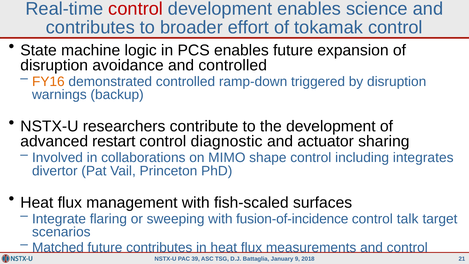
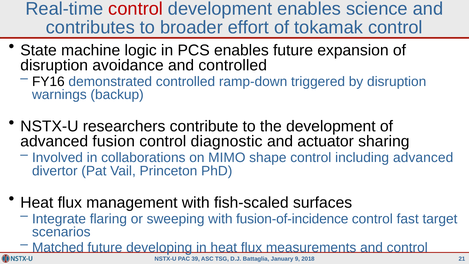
FY16 colour: orange -> black (48, 82)
restart: restart -> fusion (114, 141)
including integrates: integrates -> advanced (423, 158)
talk: talk -> fast (408, 219)
future contributes: contributes -> developing (159, 247)
